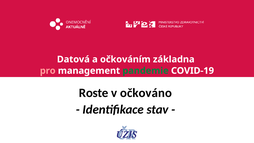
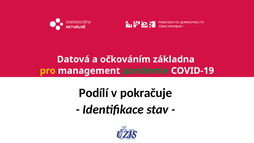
pro colour: pink -> yellow (48, 71)
Roste: Roste -> Podílí (94, 93)
očkováno: očkováno -> pokračuje (146, 93)
